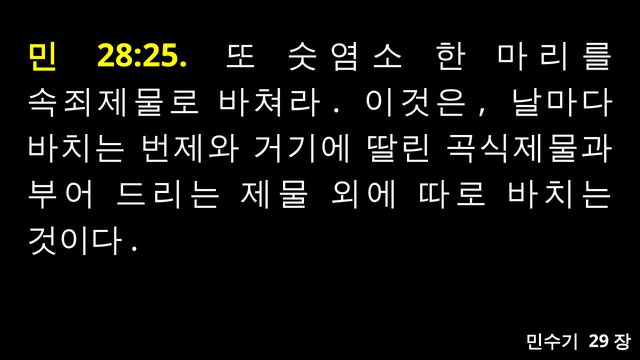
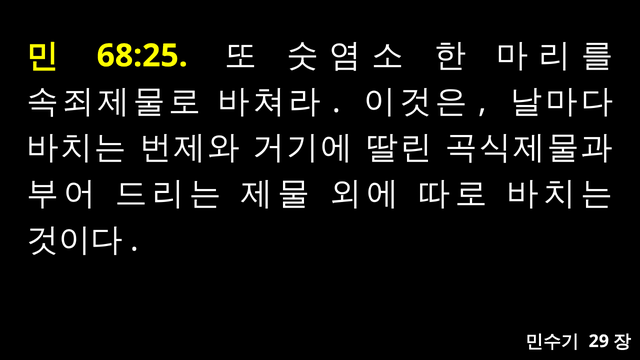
28:25: 28:25 -> 68:25 (142, 56)
